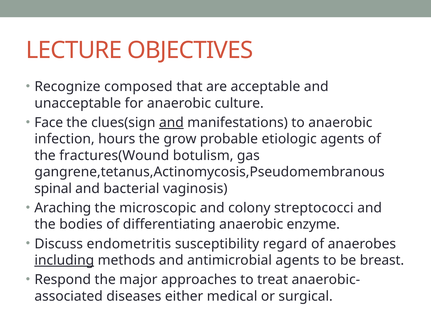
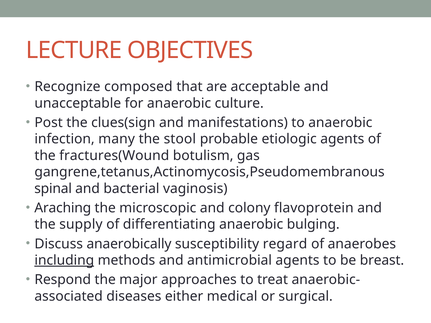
Face: Face -> Post (49, 123)
and underline: present -> none (171, 123)
hours: hours -> many (117, 139)
grow: grow -> stool (180, 139)
streptococci: streptococci -> flavoprotein (314, 208)
bodies: bodies -> supply (81, 225)
enzyme: enzyme -> bulging (313, 225)
endometritis: endometritis -> anaerobically (129, 244)
